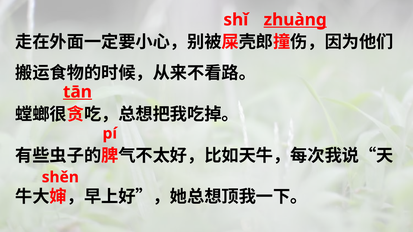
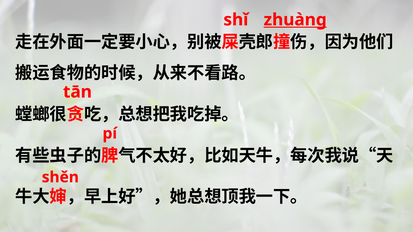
tān underline: present -> none (77, 92)
